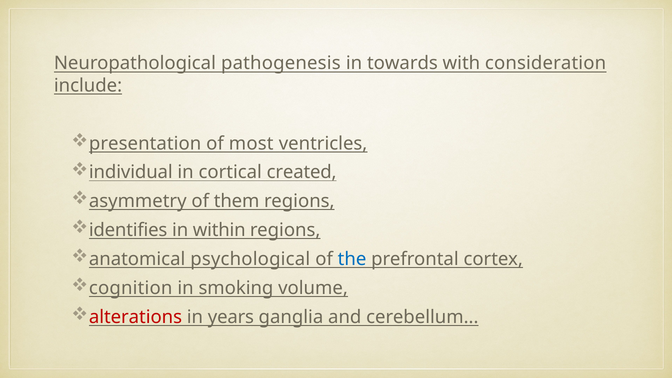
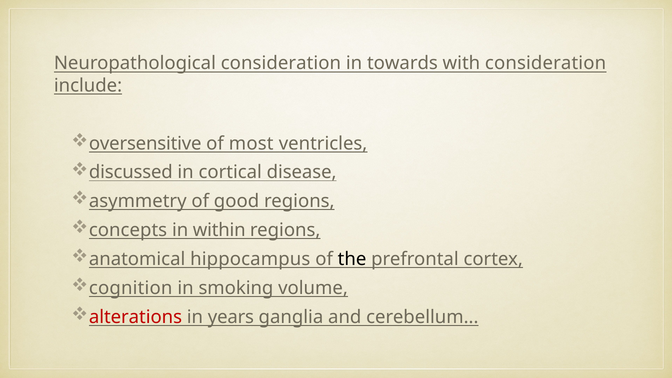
Neuropathological pathogenesis: pathogenesis -> consideration (281, 63)
presentation: presentation -> oversensitive (145, 143)
individual: individual -> discussed (131, 172)
created: created -> disease (302, 172)
them: them -> good (237, 201)
identifies: identifies -> concepts (128, 230)
psychological: psychological -> hippocampus (250, 259)
the colour: blue -> black (352, 259)
